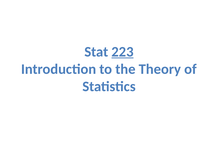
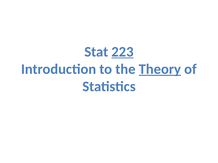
Theory underline: none -> present (160, 69)
